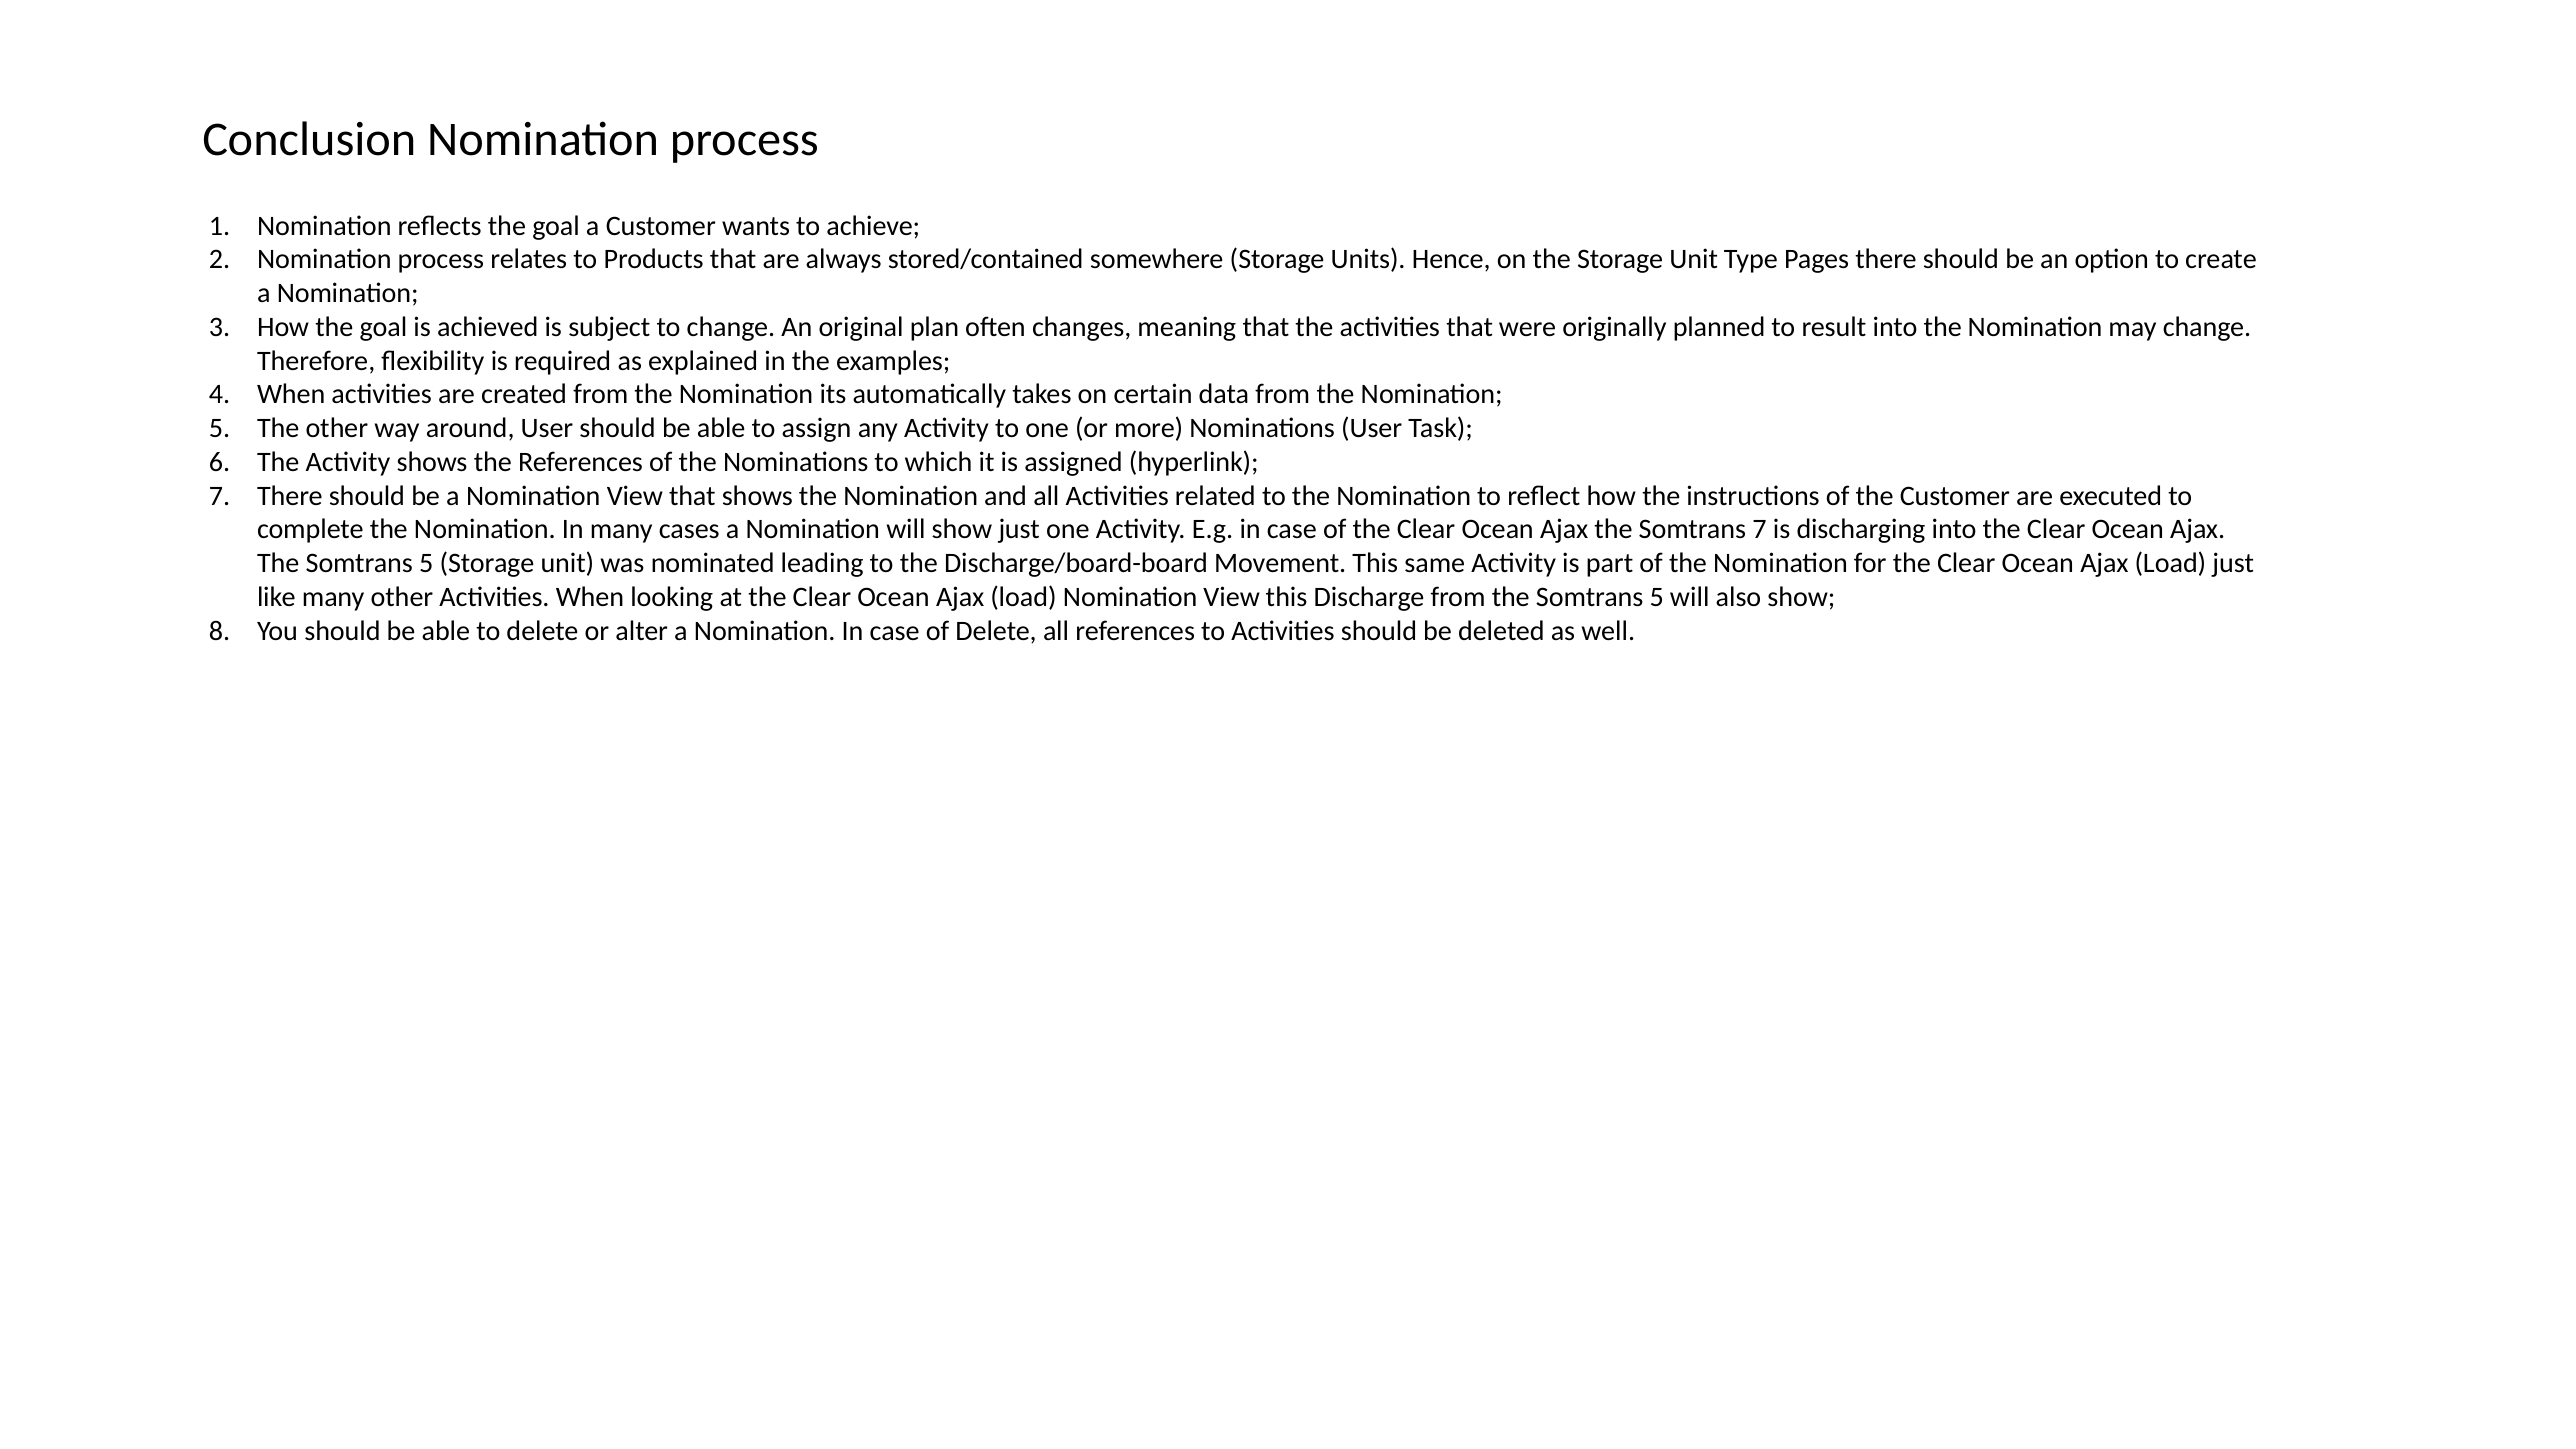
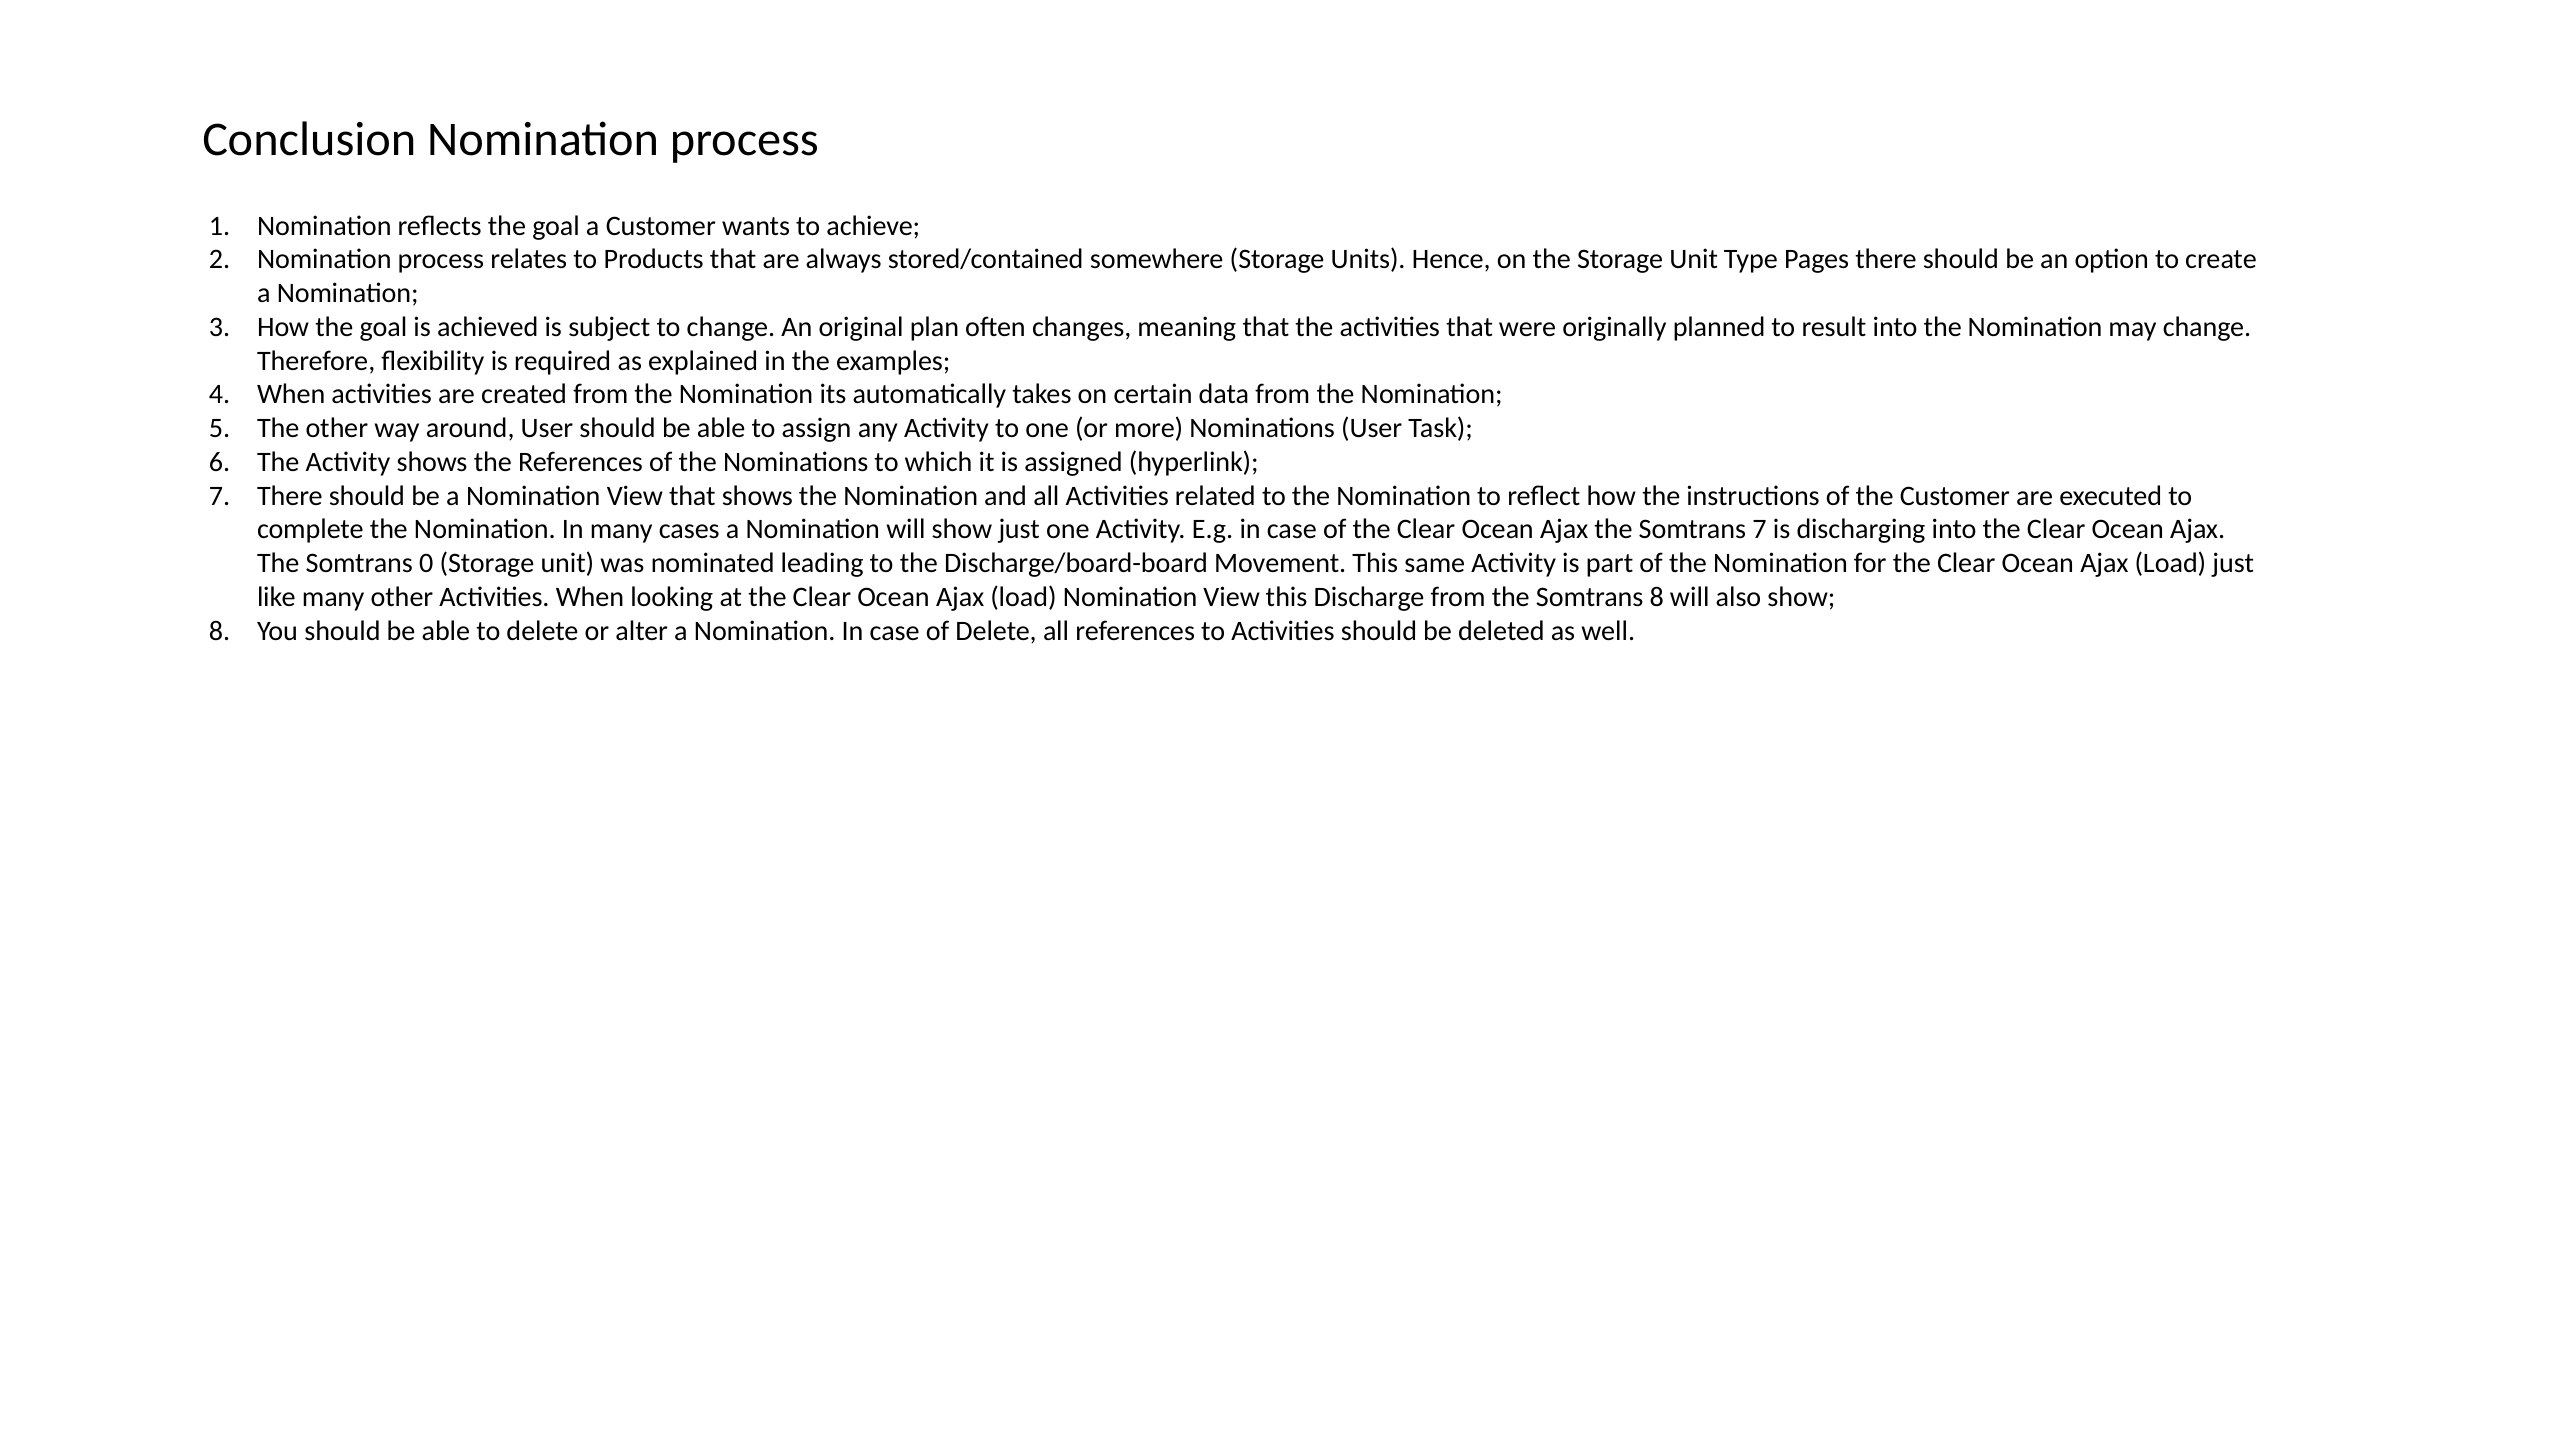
5: 5 -> 0 (426, 563)
from the Somtrans 5: 5 -> 8 (1657, 597)
